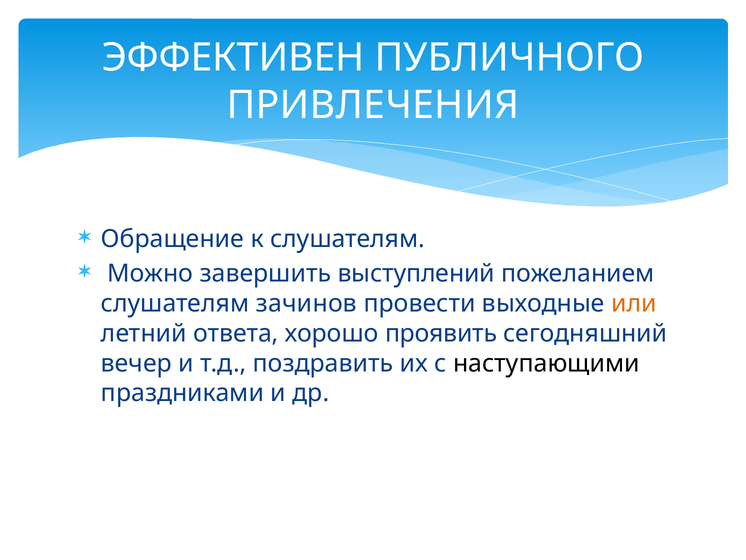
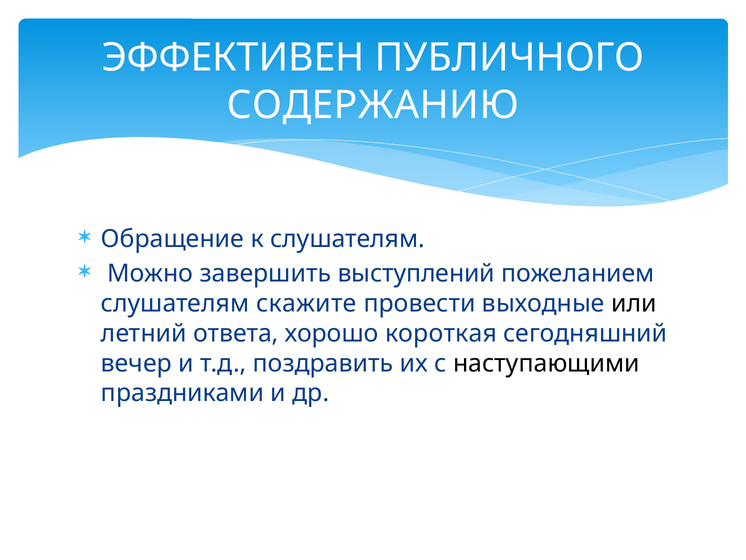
ПРИВЛЕЧЕНИЯ: ПРИВЛЕЧЕНИЯ -> СОДЕРЖАНИЮ (373, 105)
зачинов: зачинов -> скажите (306, 303)
или colour: orange -> black (634, 303)
проявить: проявить -> короткая (441, 333)
